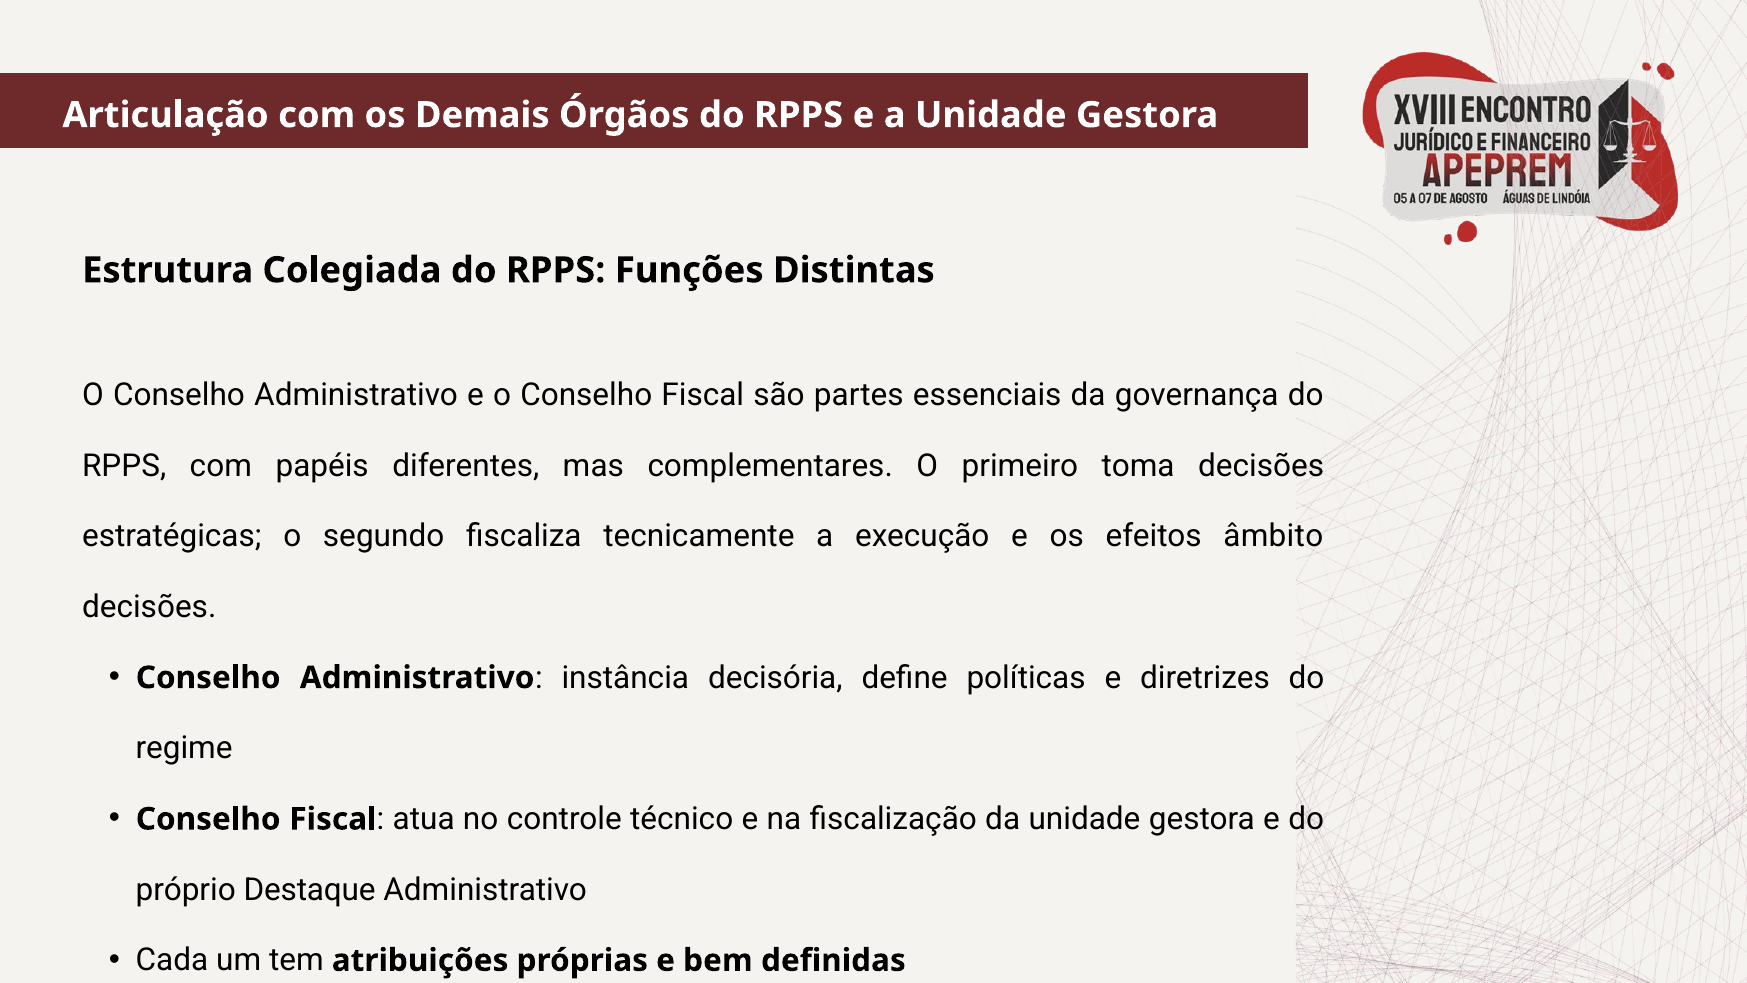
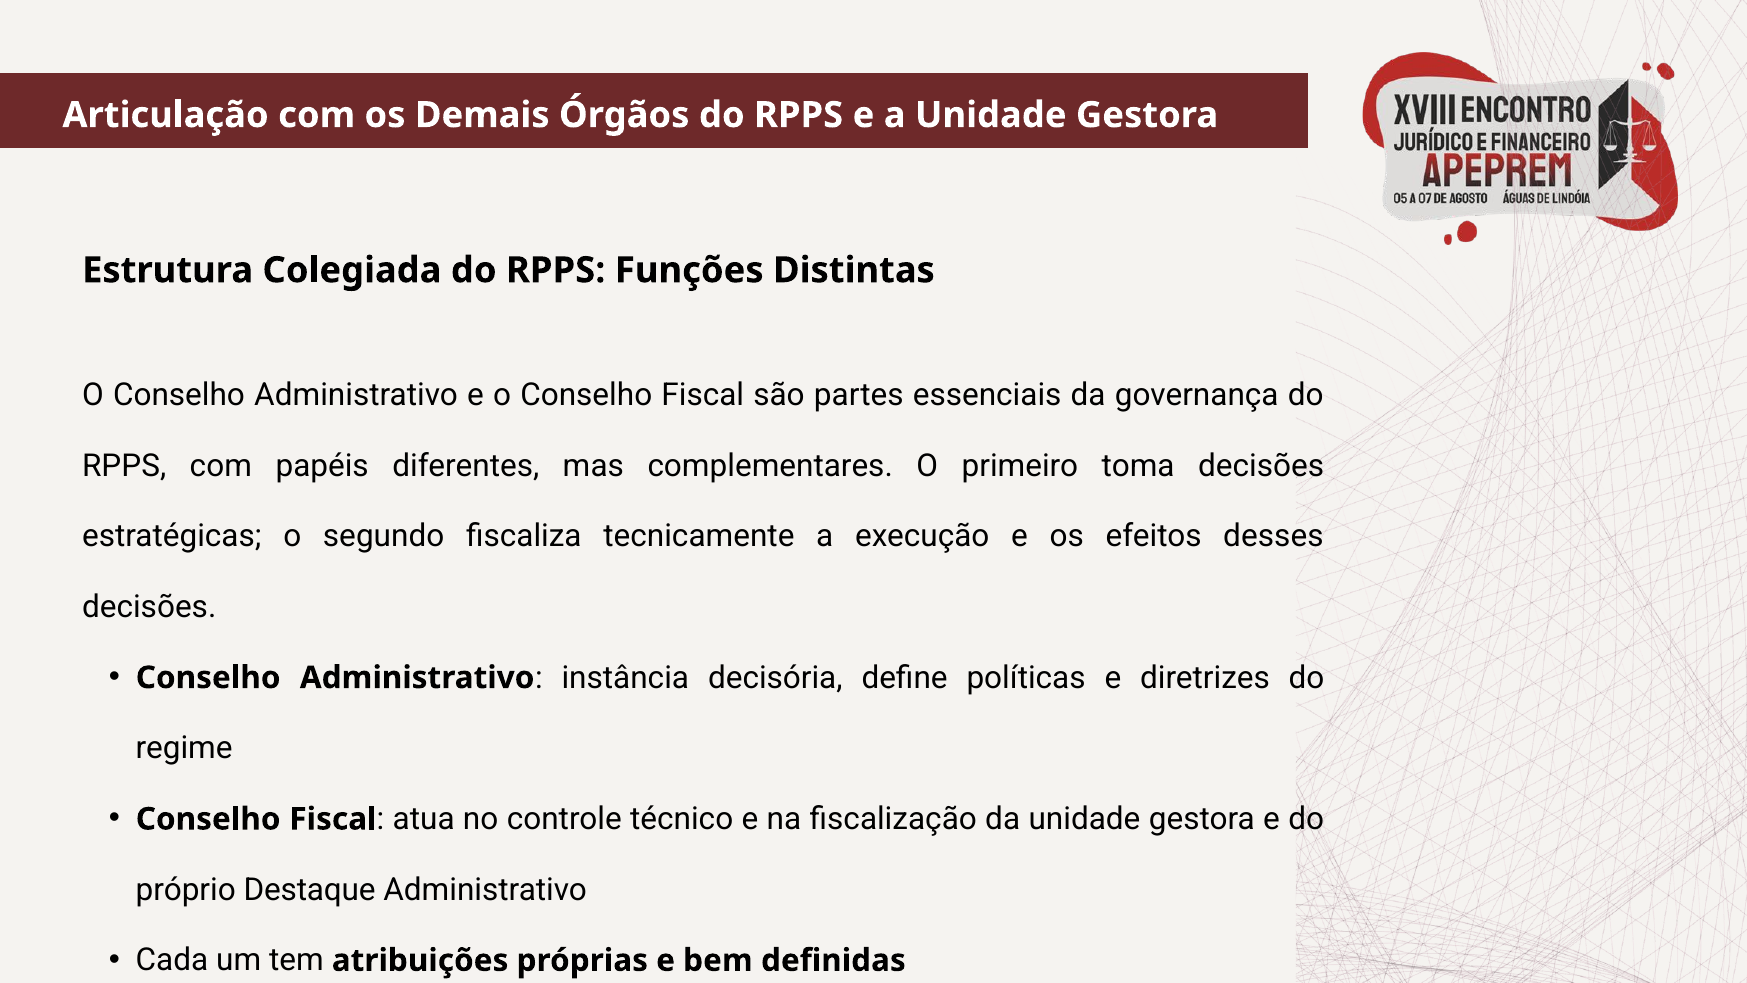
âmbito: âmbito -> desses (1273, 536)
